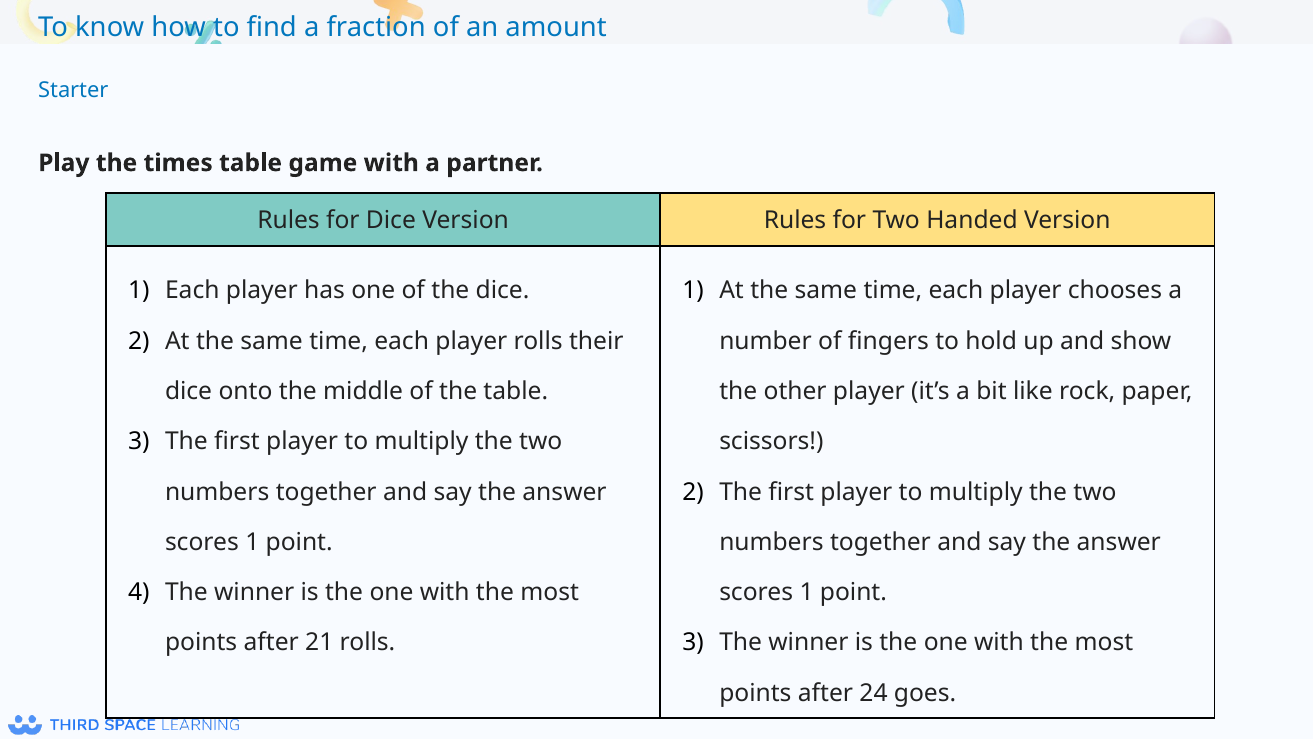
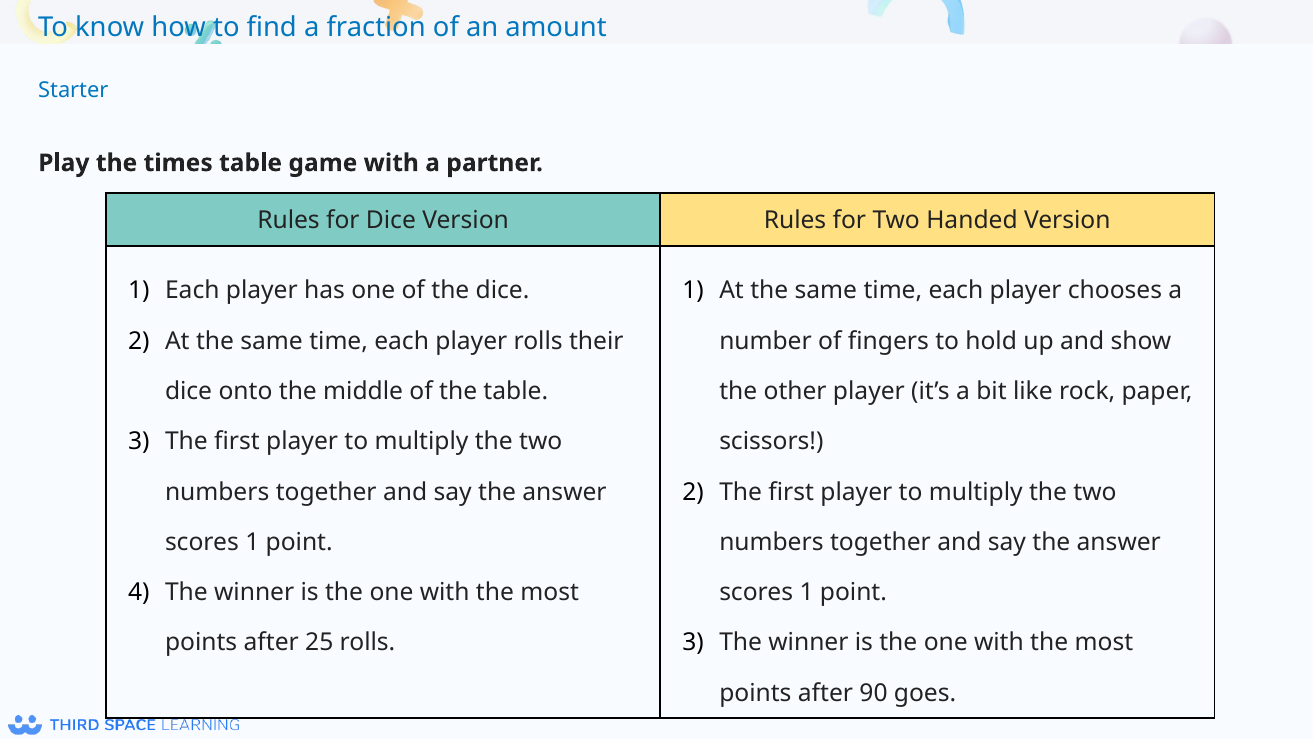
21: 21 -> 25 (319, 642)
24: 24 -> 90 (874, 693)
